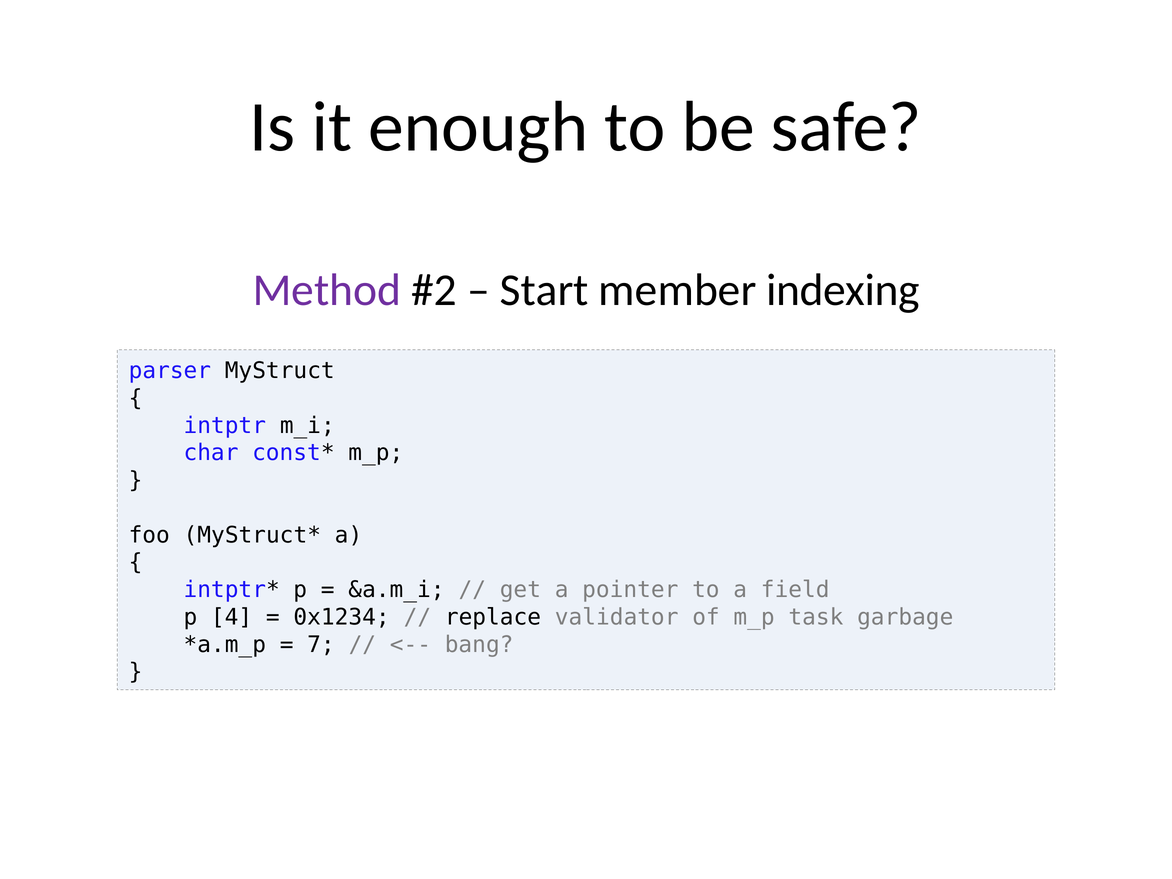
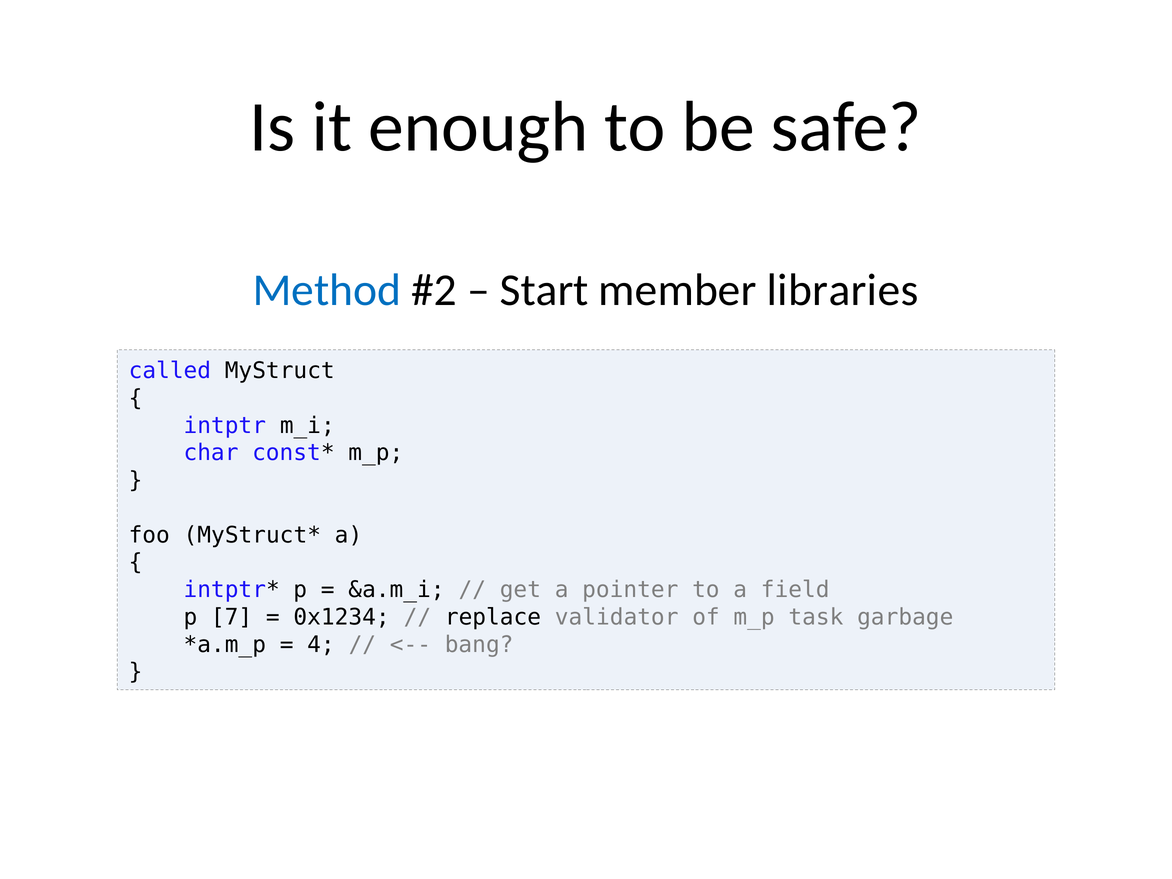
Method colour: purple -> blue (327, 290)
indexing: indexing -> libraries (843, 290)
parser: parser -> called (170, 371)
4: 4 -> 7 (232, 617)
7: 7 -> 4 (321, 645)
